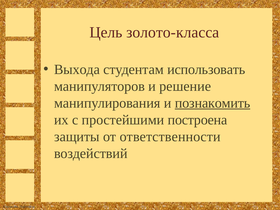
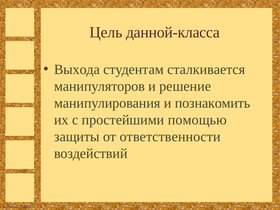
золото-класса: золото-класса -> данной-класса (173, 32)
использовать: использовать -> сталкивается (206, 69)
познакомить underline: present -> none (213, 103)
построена: построена -> помощью (197, 120)
